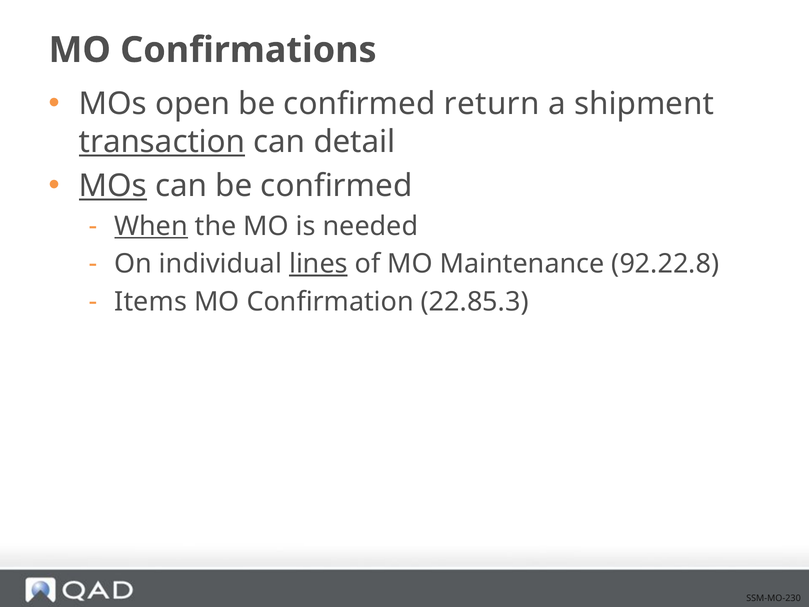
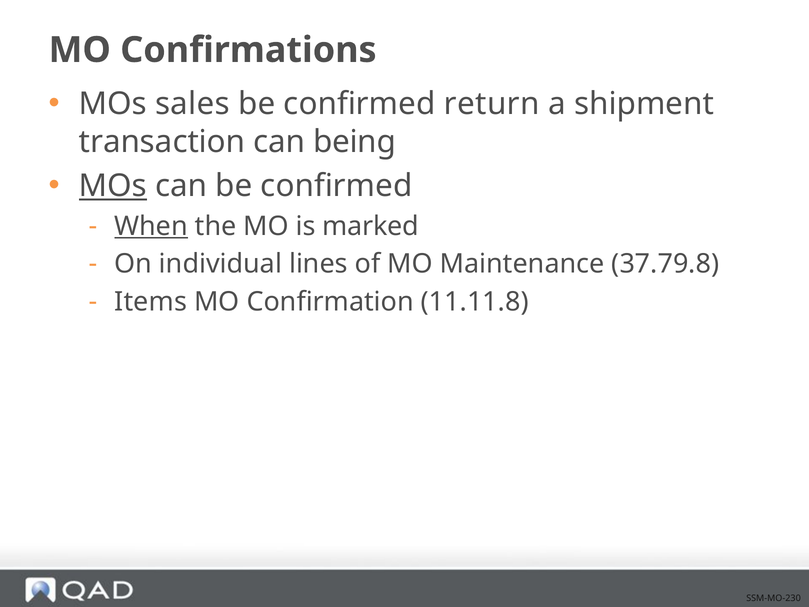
open: open -> sales (193, 104)
transaction underline: present -> none (162, 142)
detail: detail -> being (355, 142)
needed: needed -> marked (371, 226)
lines underline: present -> none (318, 264)
92.22.8: 92.22.8 -> 37.79.8 (665, 264)
22.85.3: 22.85.3 -> 11.11.8 (475, 302)
